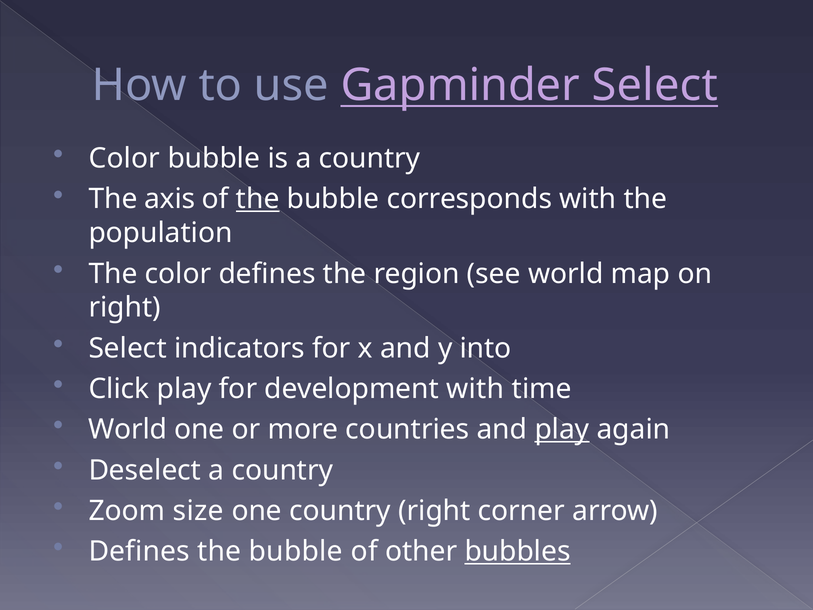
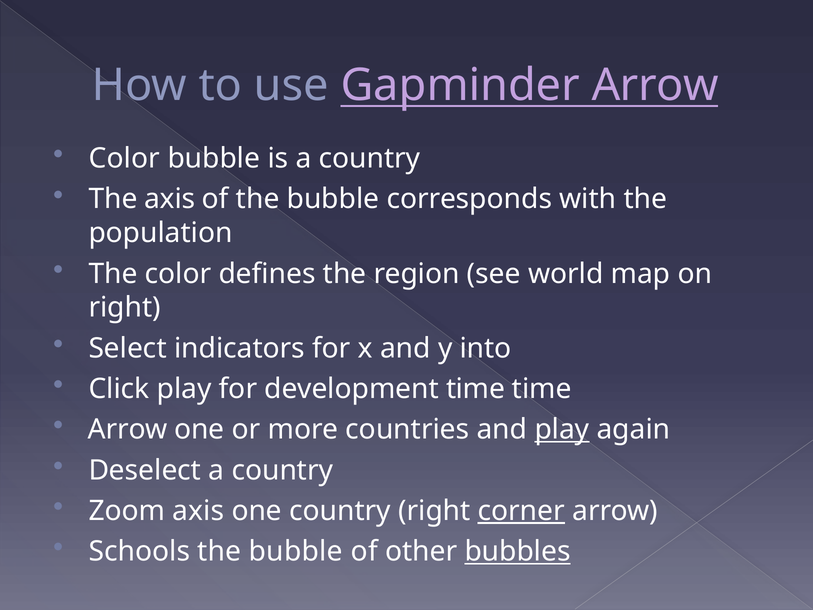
Gapminder Select: Select -> Arrow (655, 85)
the underline: present -> none (258, 199)
development with: with -> time (475, 389)
World: World -> Arrow (128, 429)
Zoom size: size -> axis (198, 511)
corner underline: none -> present (521, 511)
Defines: Defines -> Schools (139, 551)
